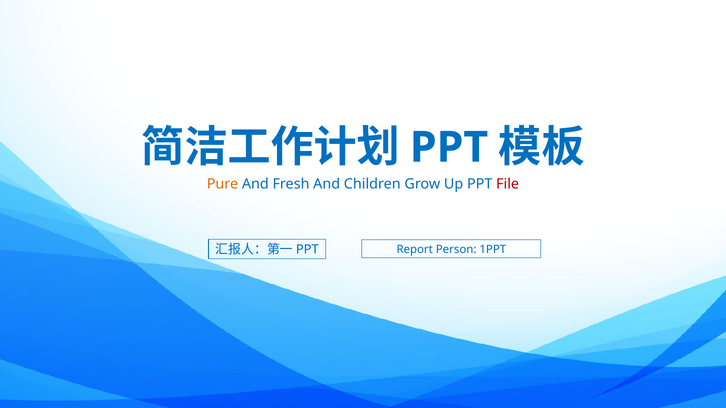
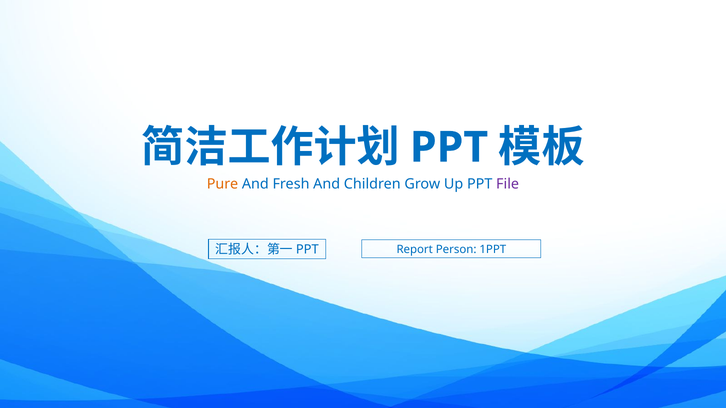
File colour: red -> purple (508, 184)
